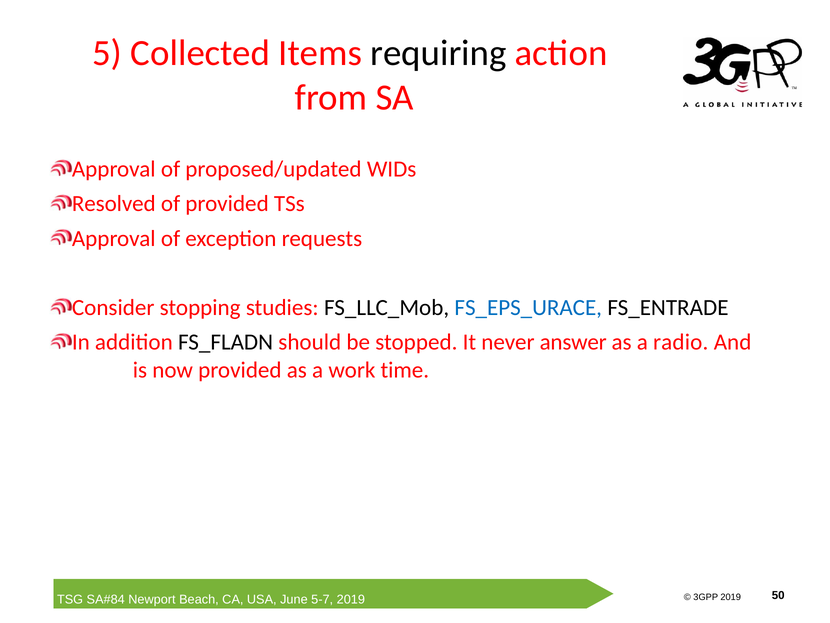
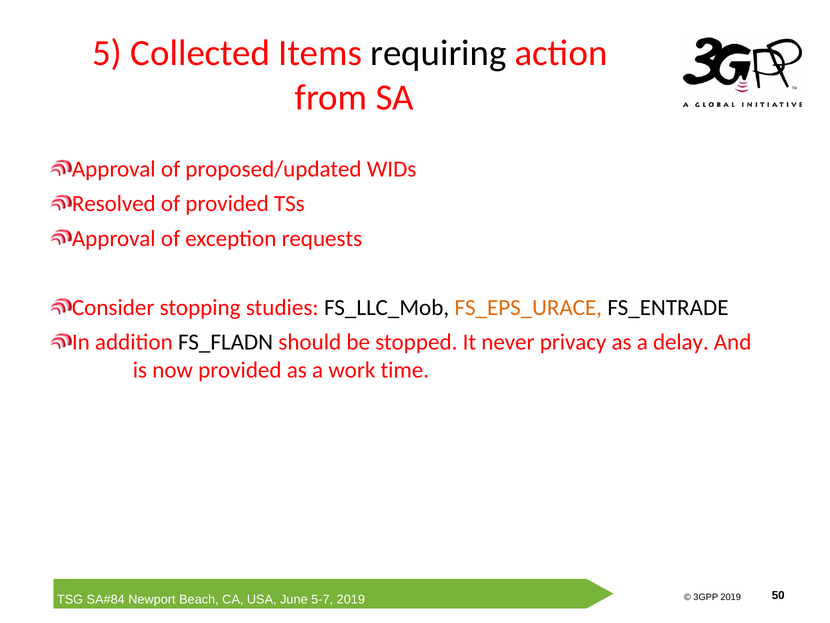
FS_EPS_URACE colour: blue -> orange (528, 307)
answer: answer -> privacy (573, 342)
radio: radio -> delay (681, 342)
